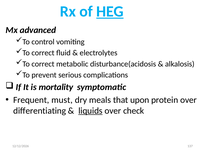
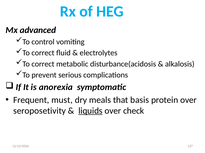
HEG underline: present -> none (110, 12)
mortality: mortality -> anorexia (56, 88)
upon: upon -> basis (140, 100)
differentiating: differentiating -> seroposetivity (40, 111)
